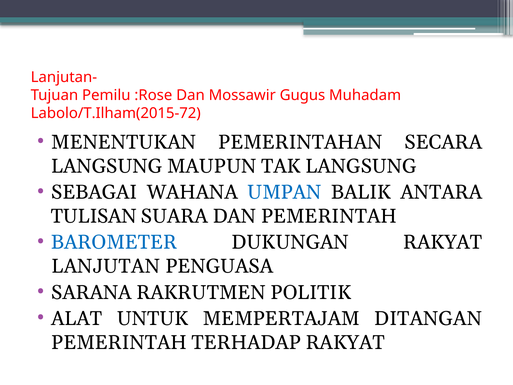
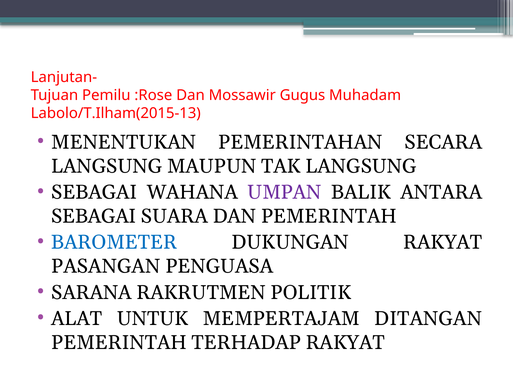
Labolo/T.Ilham(2015-72: Labolo/T.Ilham(2015-72 -> Labolo/T.Ilham(2015-13 (116, 113)
UMPAN colour: blue -> purple (284, 192)
TULISAN: TULISAN -> SEBAGAI (94, 216)
LANJUTAN: LANJUTAN -> PASANGAN (106, 266)
